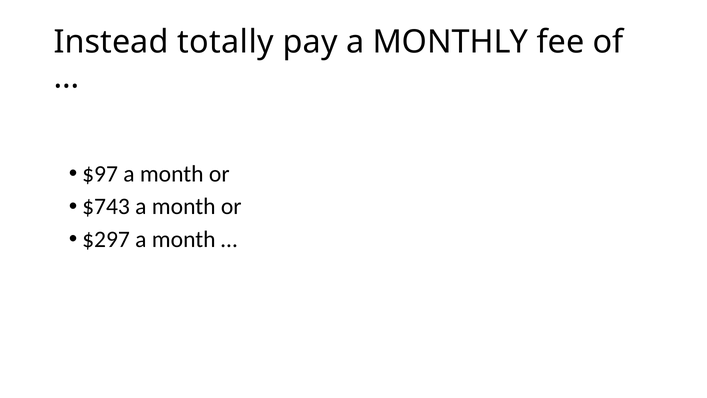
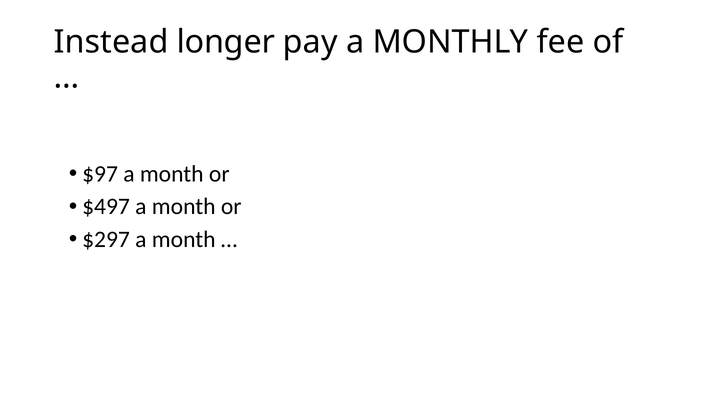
totally: totally -> longer (226, 42)
$743: $743 -> $497 (106, 207)
